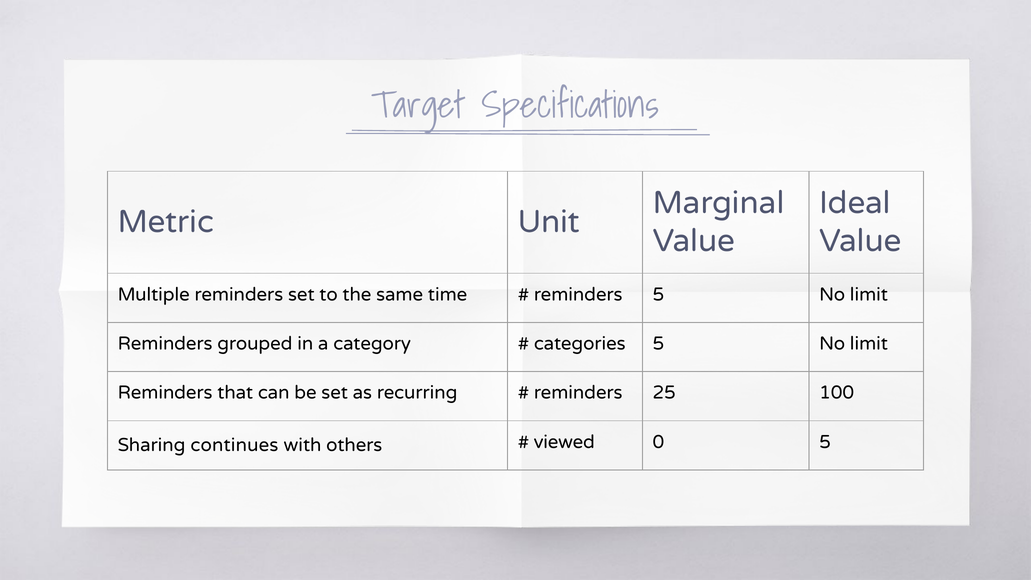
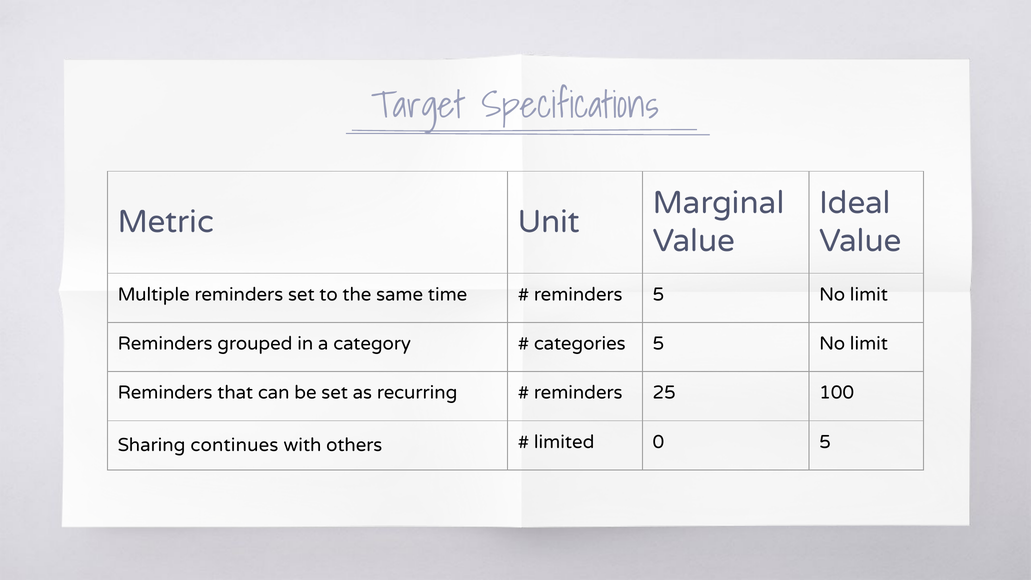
viewed: viewed -> limited (564, 442)
